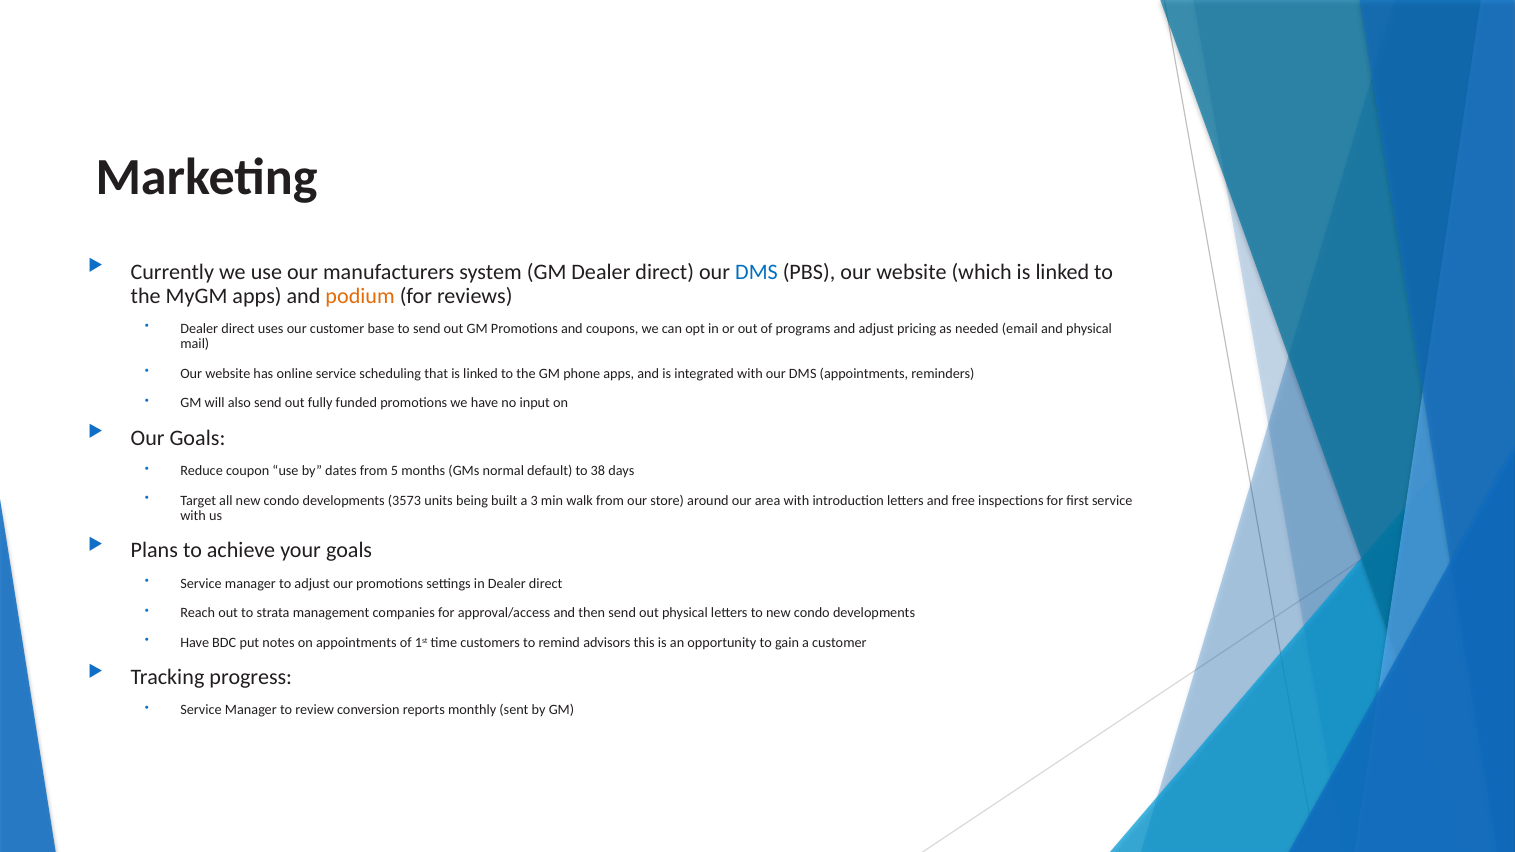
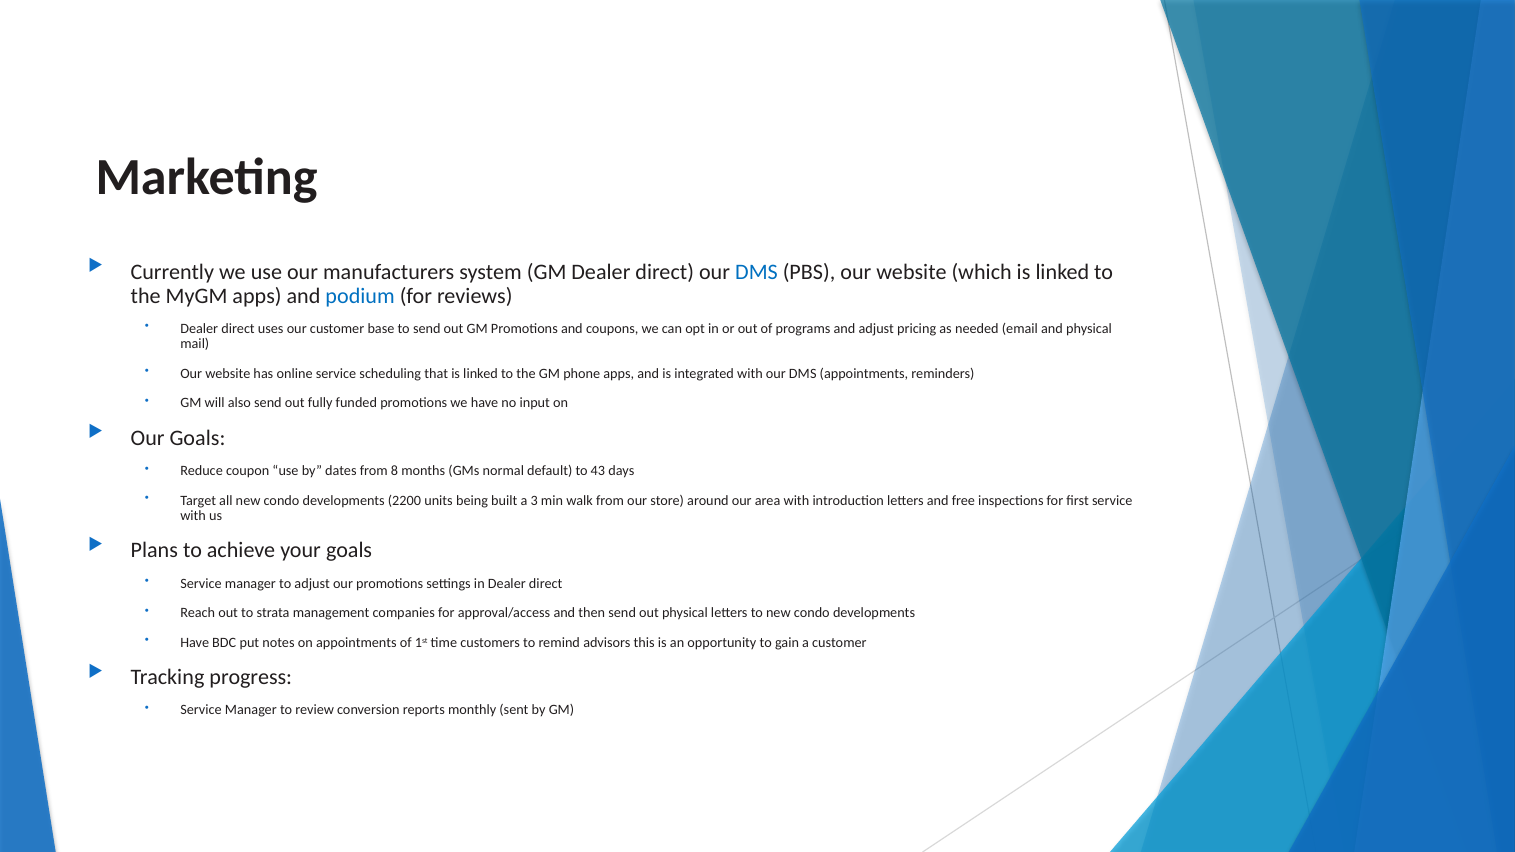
podium colour: orange -> blue (360, 296)
5: 5 -> 8 (394, 471)
38: 38 -> 43 (598, 471)
3573: 3573 -> 2200 (404, 501)
